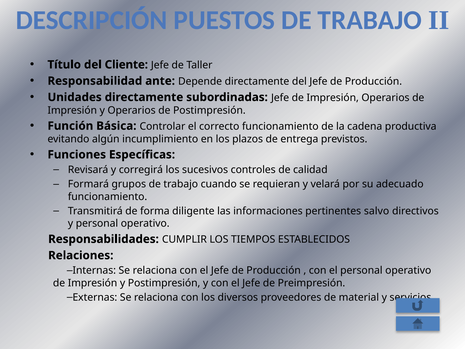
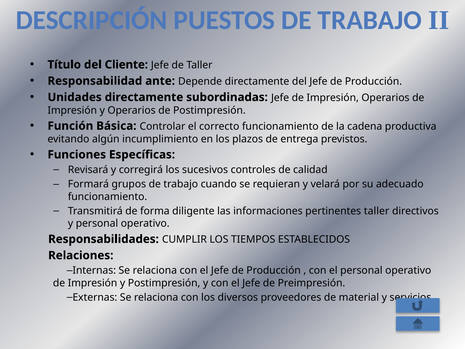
pertinentes salvo: salvo -> taller (377, 211)
